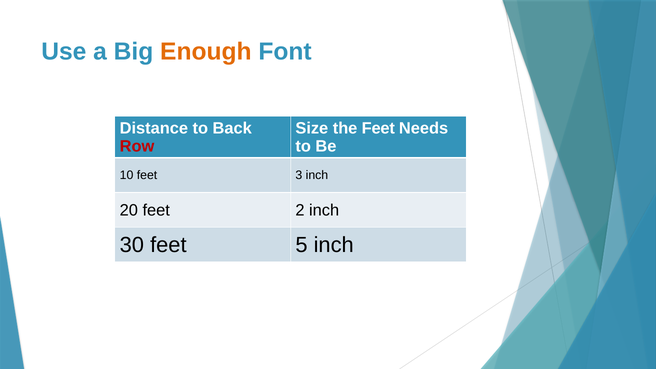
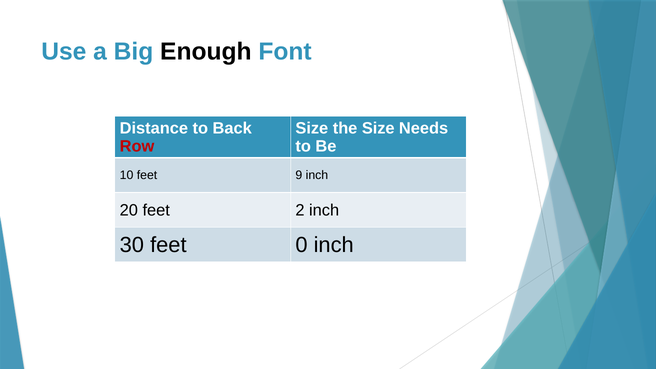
Enough colour: orange -> black (206, 52)
the Feet: Feet -> Size (378, 128)
3: 3 -> 9 (299, 175)
5: 5 -> 0 (302, 245)
